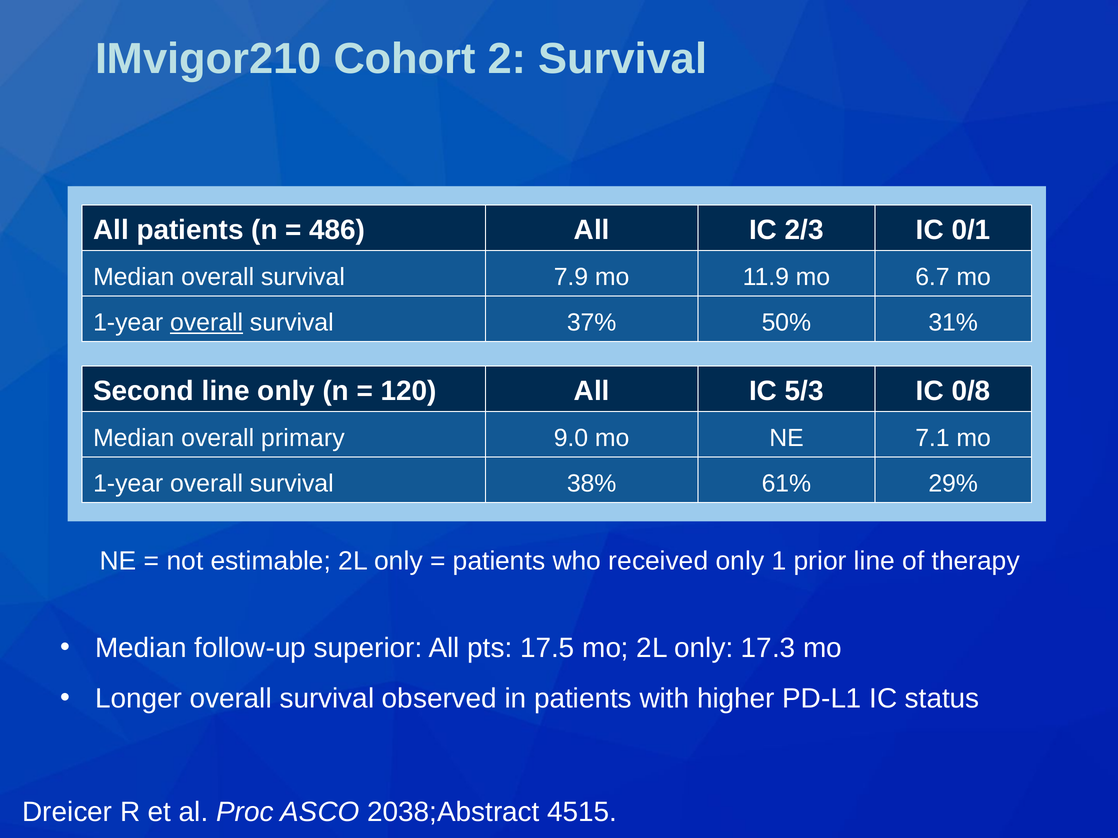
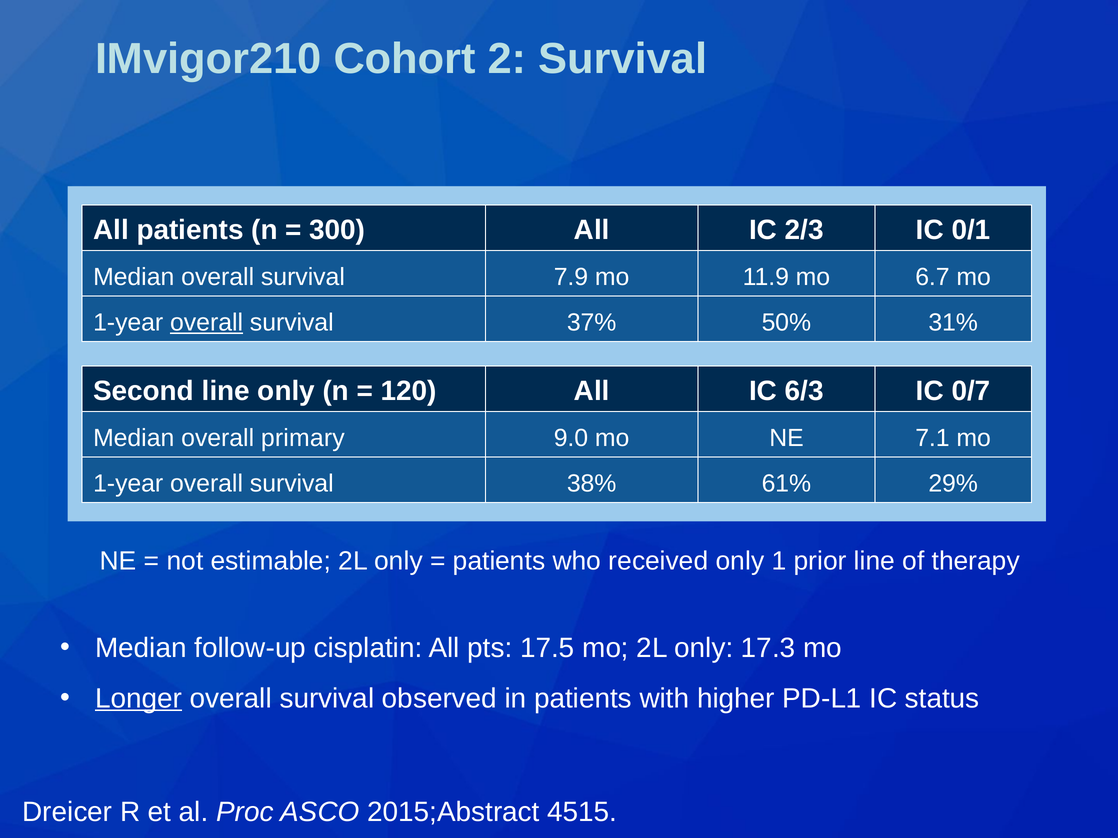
486: 486 -> 300 (337, 230)
5/3: 5/3 -> 6/3 (804, 391)
0/8: 0/8 -> 0/7 (971, 391)
superior: superior -> cisplatin (368, 648)
Longer underline: none -> present (138, 699)
2038;Abstract: 2038;Abstract -> 2015;Abstract (453, 813)
